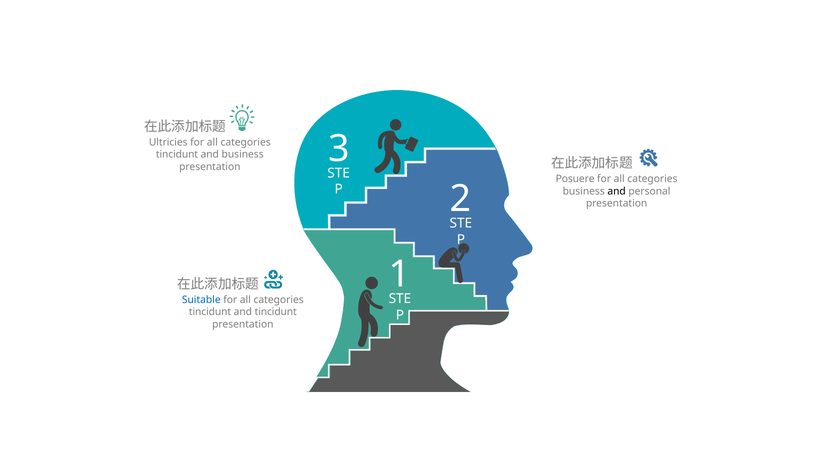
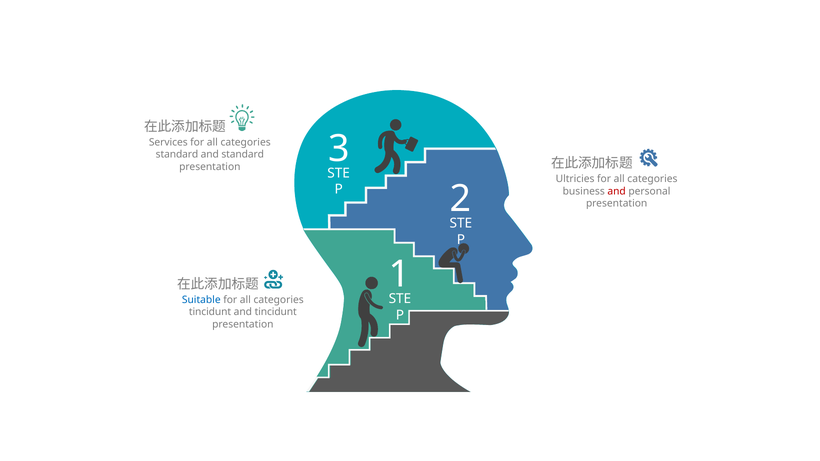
Ultricies: Ultricies -> Services (168, 142)
tincidunt: tincidunt -> standard (177, 155)
and business: business -> standard (243, 155)
Posuere: Posuere -> Ultricies (575, 179)
and colour: black -> red (617, 191)
